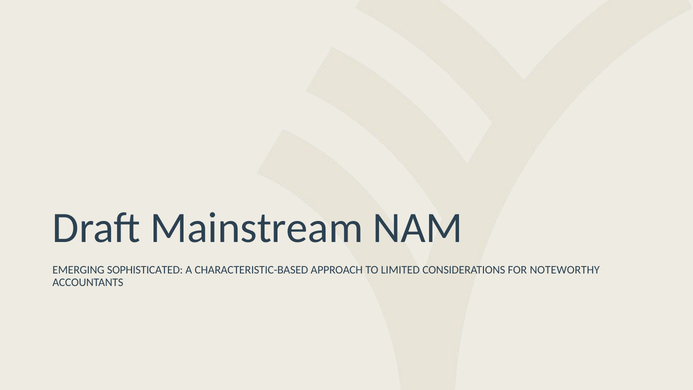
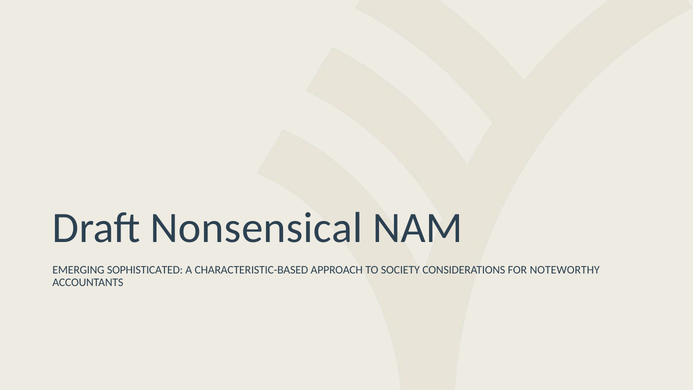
Mainstream: Mainstream -> Nonsensical (257, 228)
LIMITED: LIMITED -> SOCIETY (400, 270)
